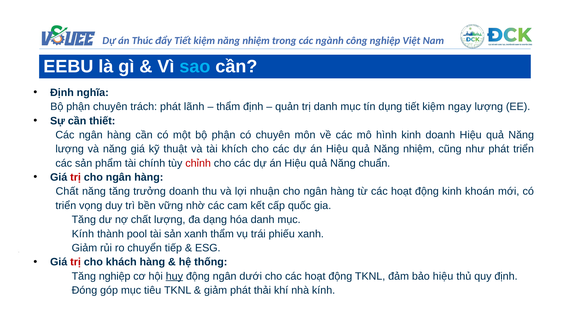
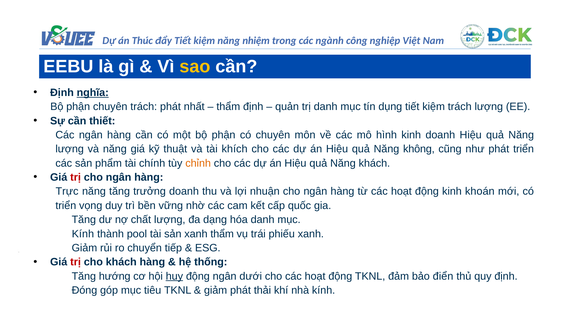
sao colour: light blue -> yellow (195, 66)
nghĩa underline: none -> present (93, 92)
lãnh: lãnh -> nhất (194, 107)
kiệm ngay: ngay -> trách (460, 107)
quả Năng nhiệm: nhiệm -> không (419, 149)
chỉnh colour: red -> orange (198, 163)
Năng chuẩn: chuẩn -> khách (374, 163)
Chất: Chất -> Trực (67, 191)
Tăng nghiệp: nghiệp -> hướng (115, 276)
bảo hiệu: hiệu -> điển (443, 276)
